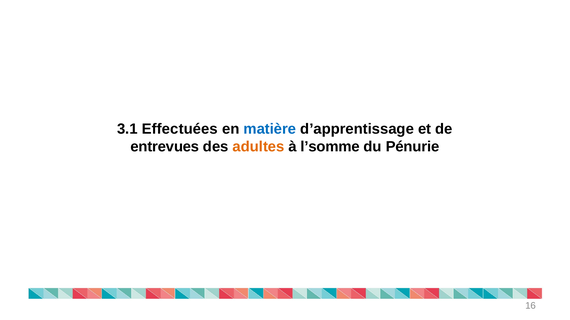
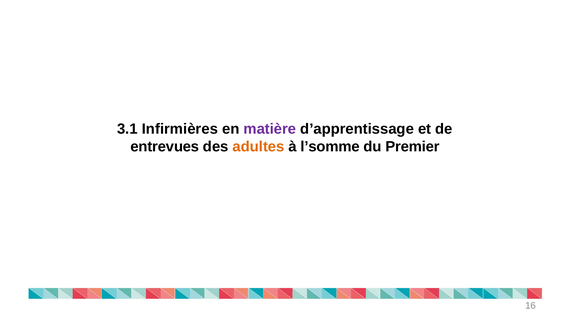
Effectuées: Effectuées -> Infirmières (180, 129)
matière colour: blue -> purple (270, 129)
Pénurie: Pénurie -> Premier (413, 147)
